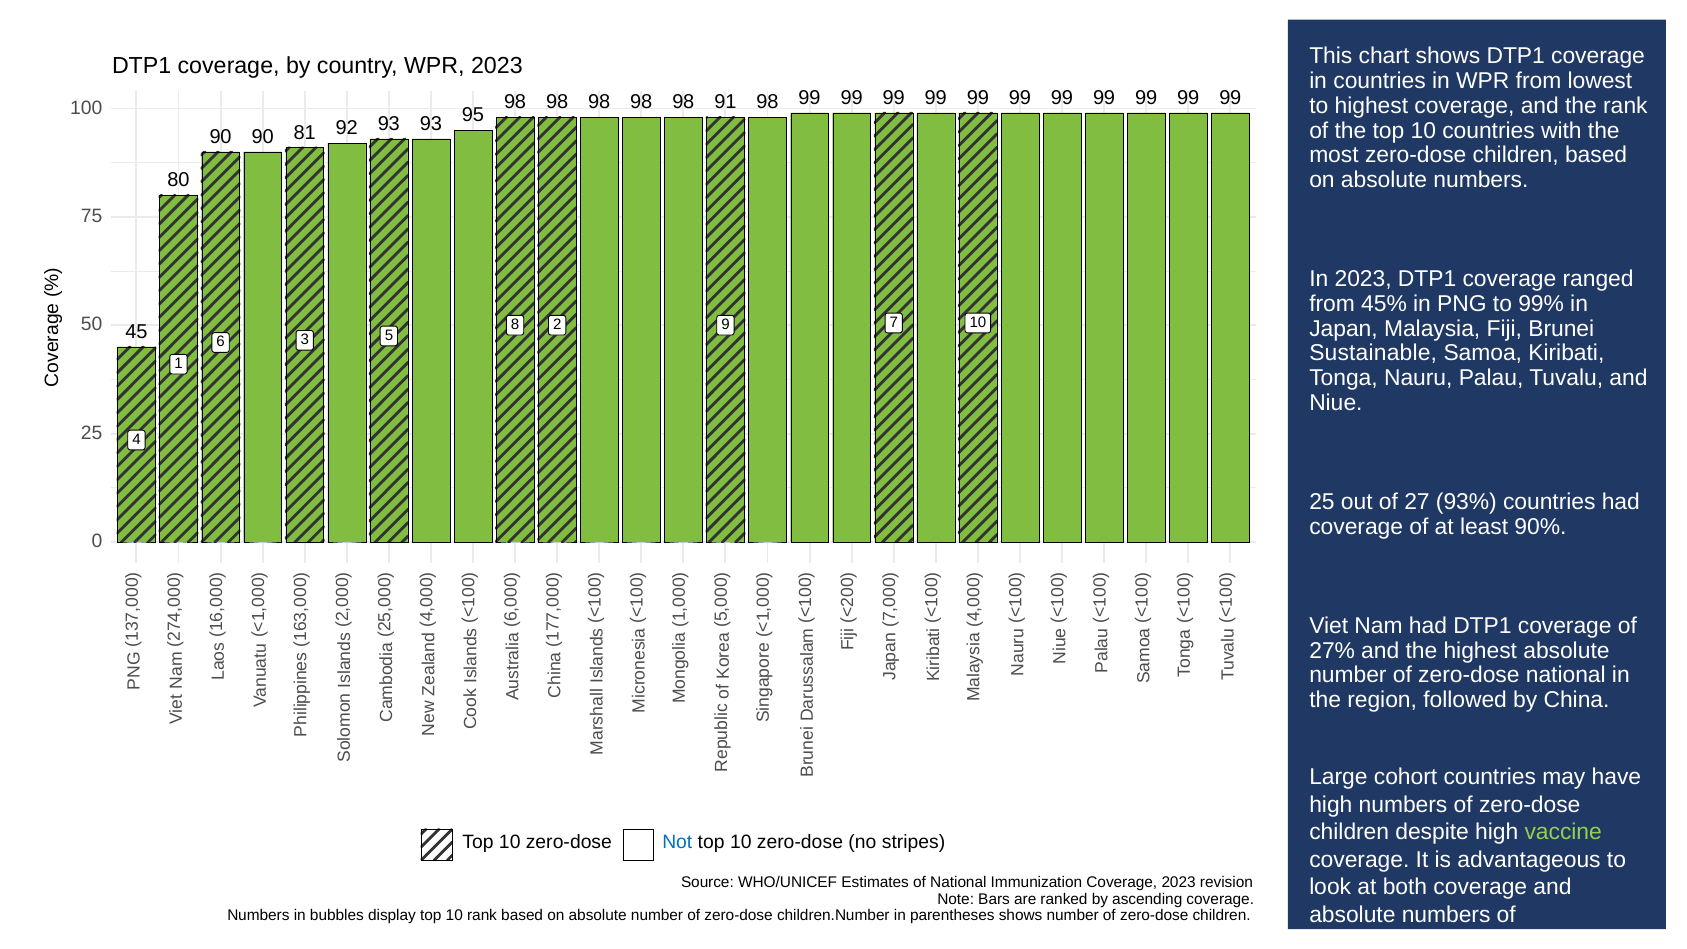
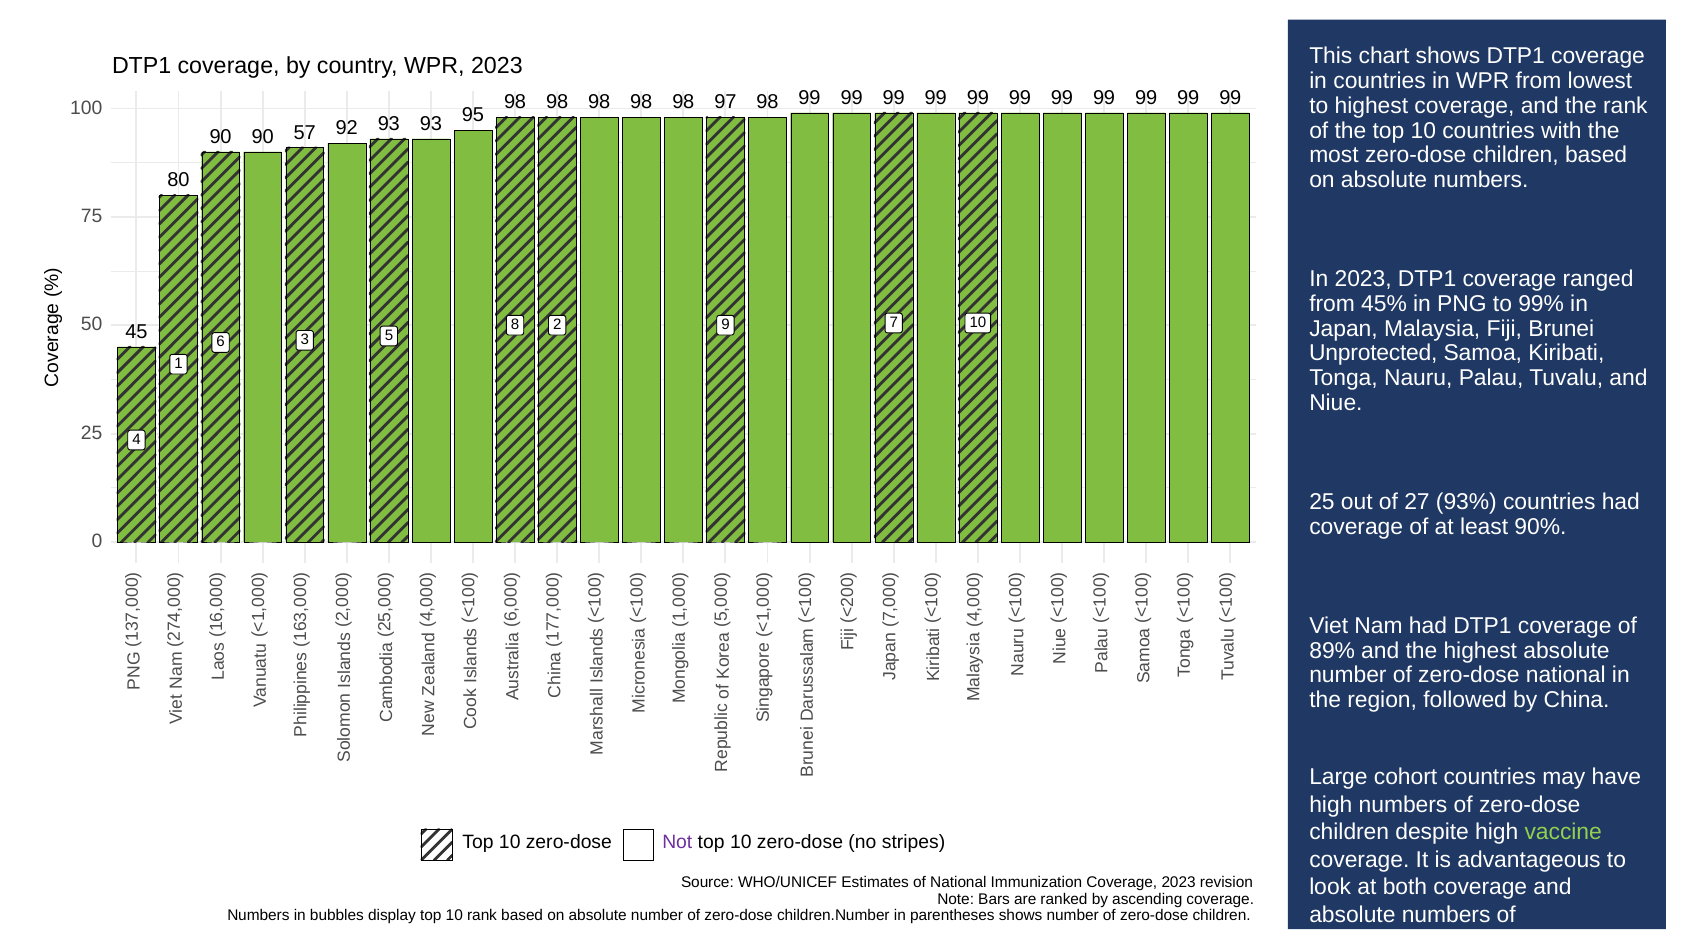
91: 91 -> 97 (725, 102)
81: 81 -> 57 (305, 132)
Sustainable: Sustainable -> Unprotected (1373, 353)
27%: 27% -> 89% (1332, 650)
Not colour: blue -> purple (677, 842)
